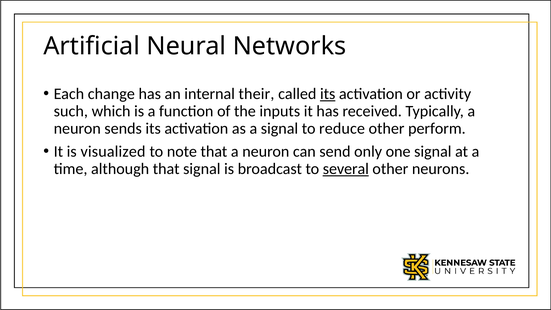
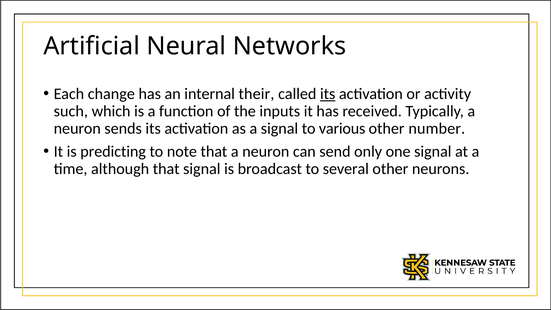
reduce: reduce -> various (342, 129)
perform: perform -> number (437, 129)
visualized: visualized -> predicting (113, 152)
several underline: present -> none (346, 169)
